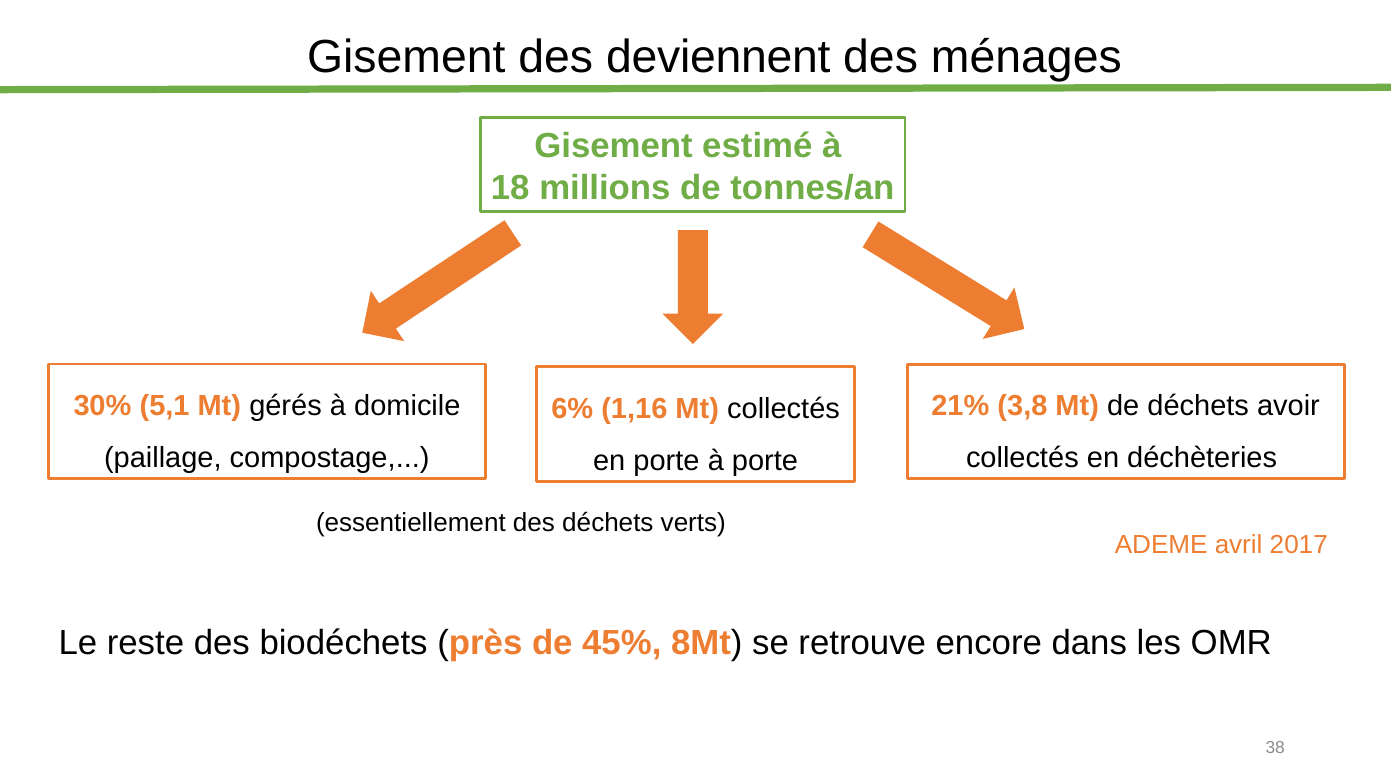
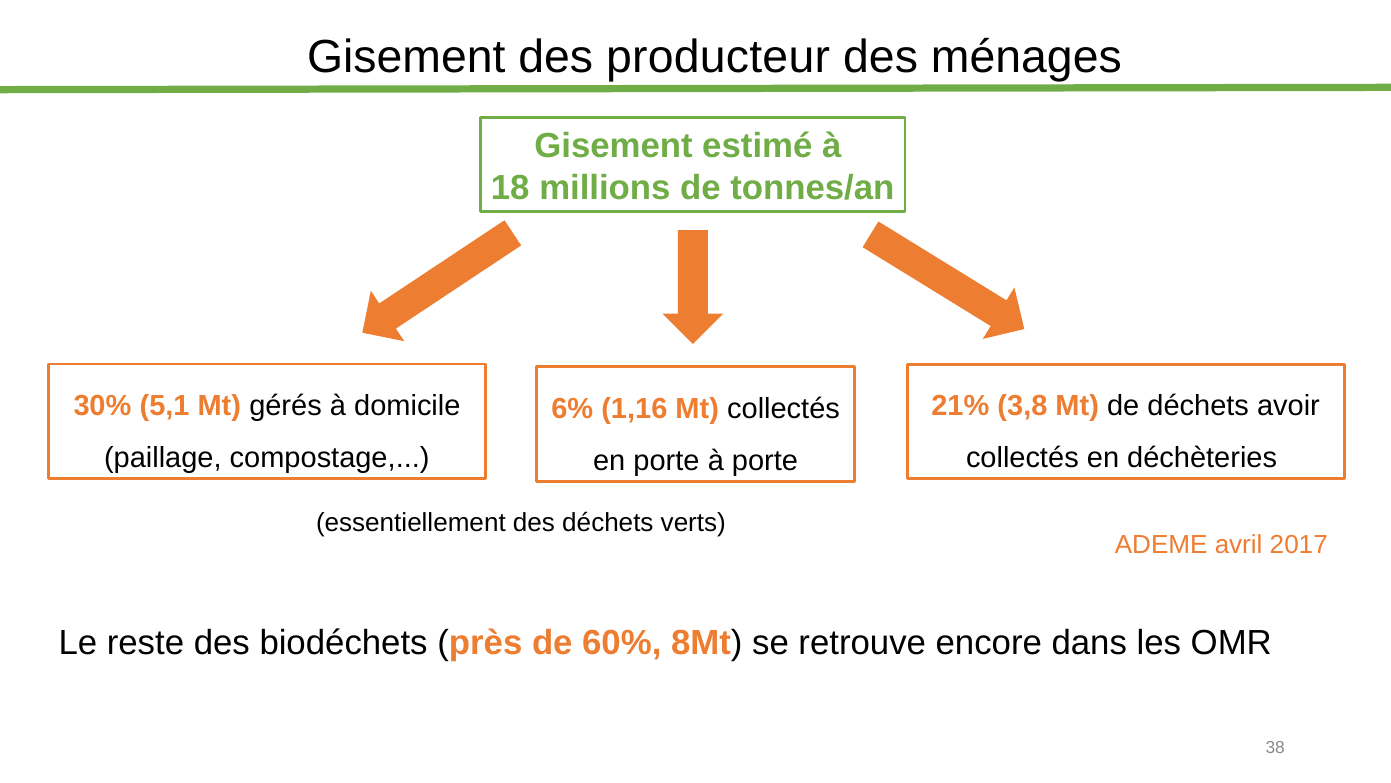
deviennent: deviennent -> producteur (718, 57)
45%: 45% -> 60% (622, 642)
